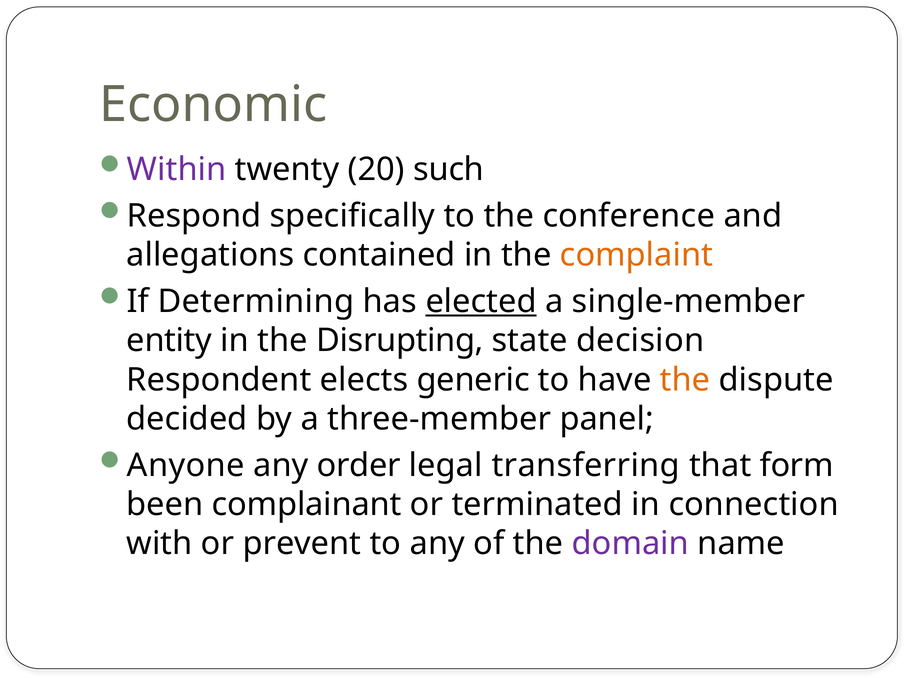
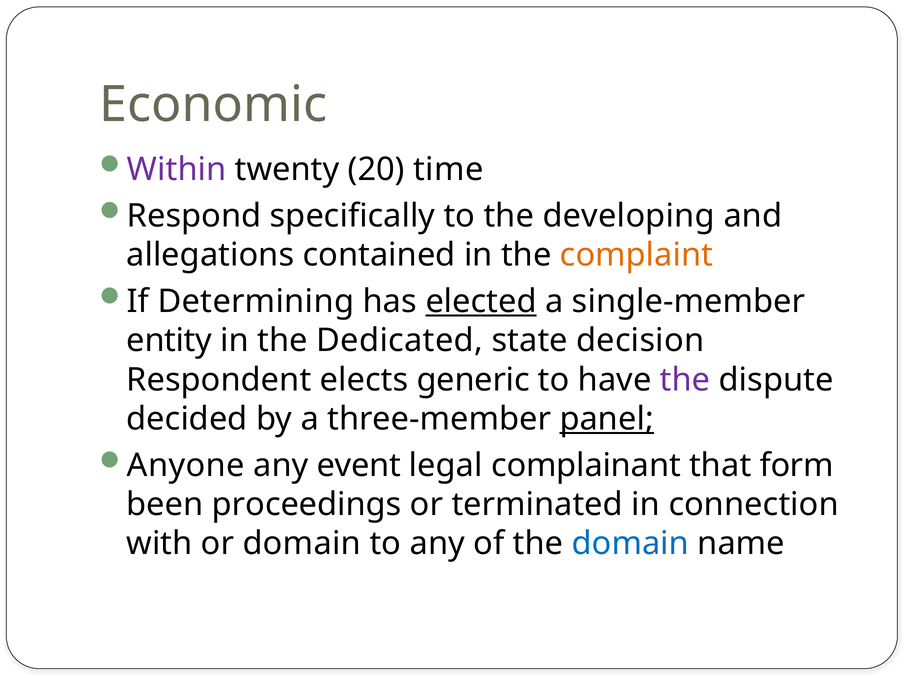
such: such -> time (448, 169)
conference: conference -> developing (629, 216)
Disrupting: Disrupting -> Dedicated (400, 341)
the colour: orange -> purple (685, 380)
panel underline: none -> present (607, 419)
order: order -> event (359, 465)
transferring: transferring -> complainant (586, 465)
complainant: complainant -> proceedings (307, 505)
or prevent: prevent -> domain (302, 544)
domain colour: purple -> blue (630, 544)
